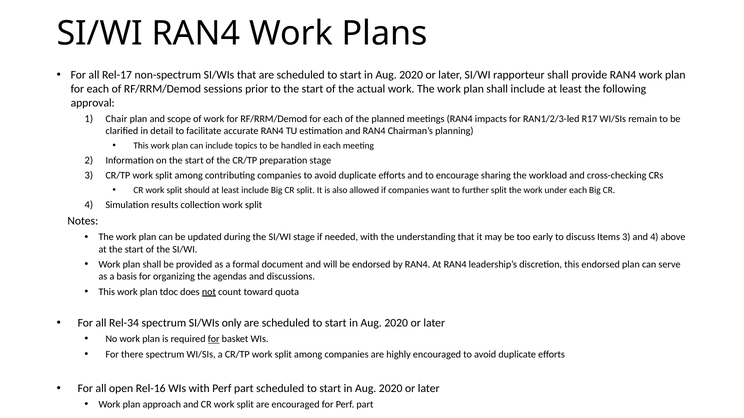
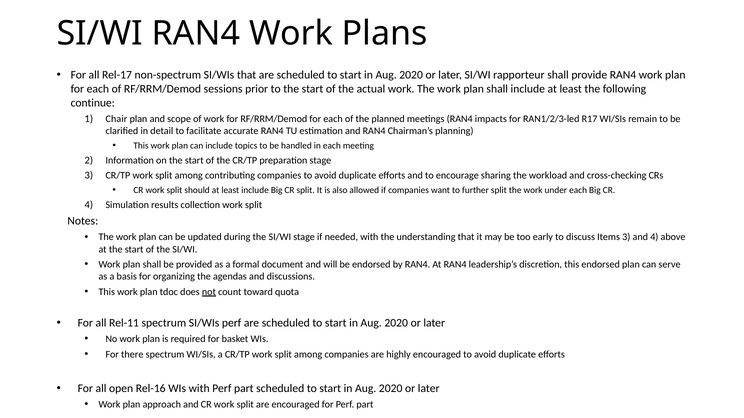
approval: approval -> continue (93, 103)
Rel-34: Rel-34 -> Rel-11 (124, 323)
SI/WIs only: only -> perf (232, 323)
for underline: present -> none (214, 340)
